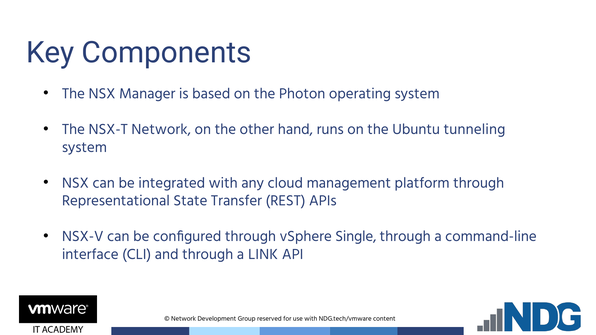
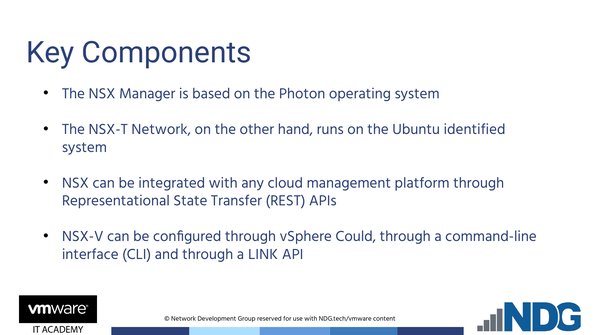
tunneling: tunneling -> identified (475, 129)
Single: Single -> Could (356, 237)
